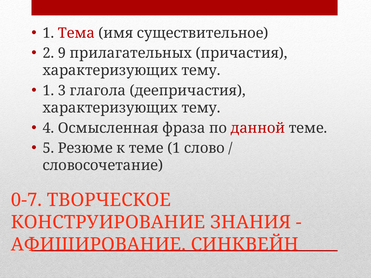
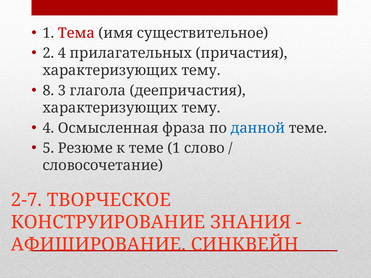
2 9: 9 -> 4 (62, 53)
1: 1 -> 8 (48, 91)
данной colour: red -> blue (258, 128)
0-7: 0-7 -> 2-7 (26, 200)
